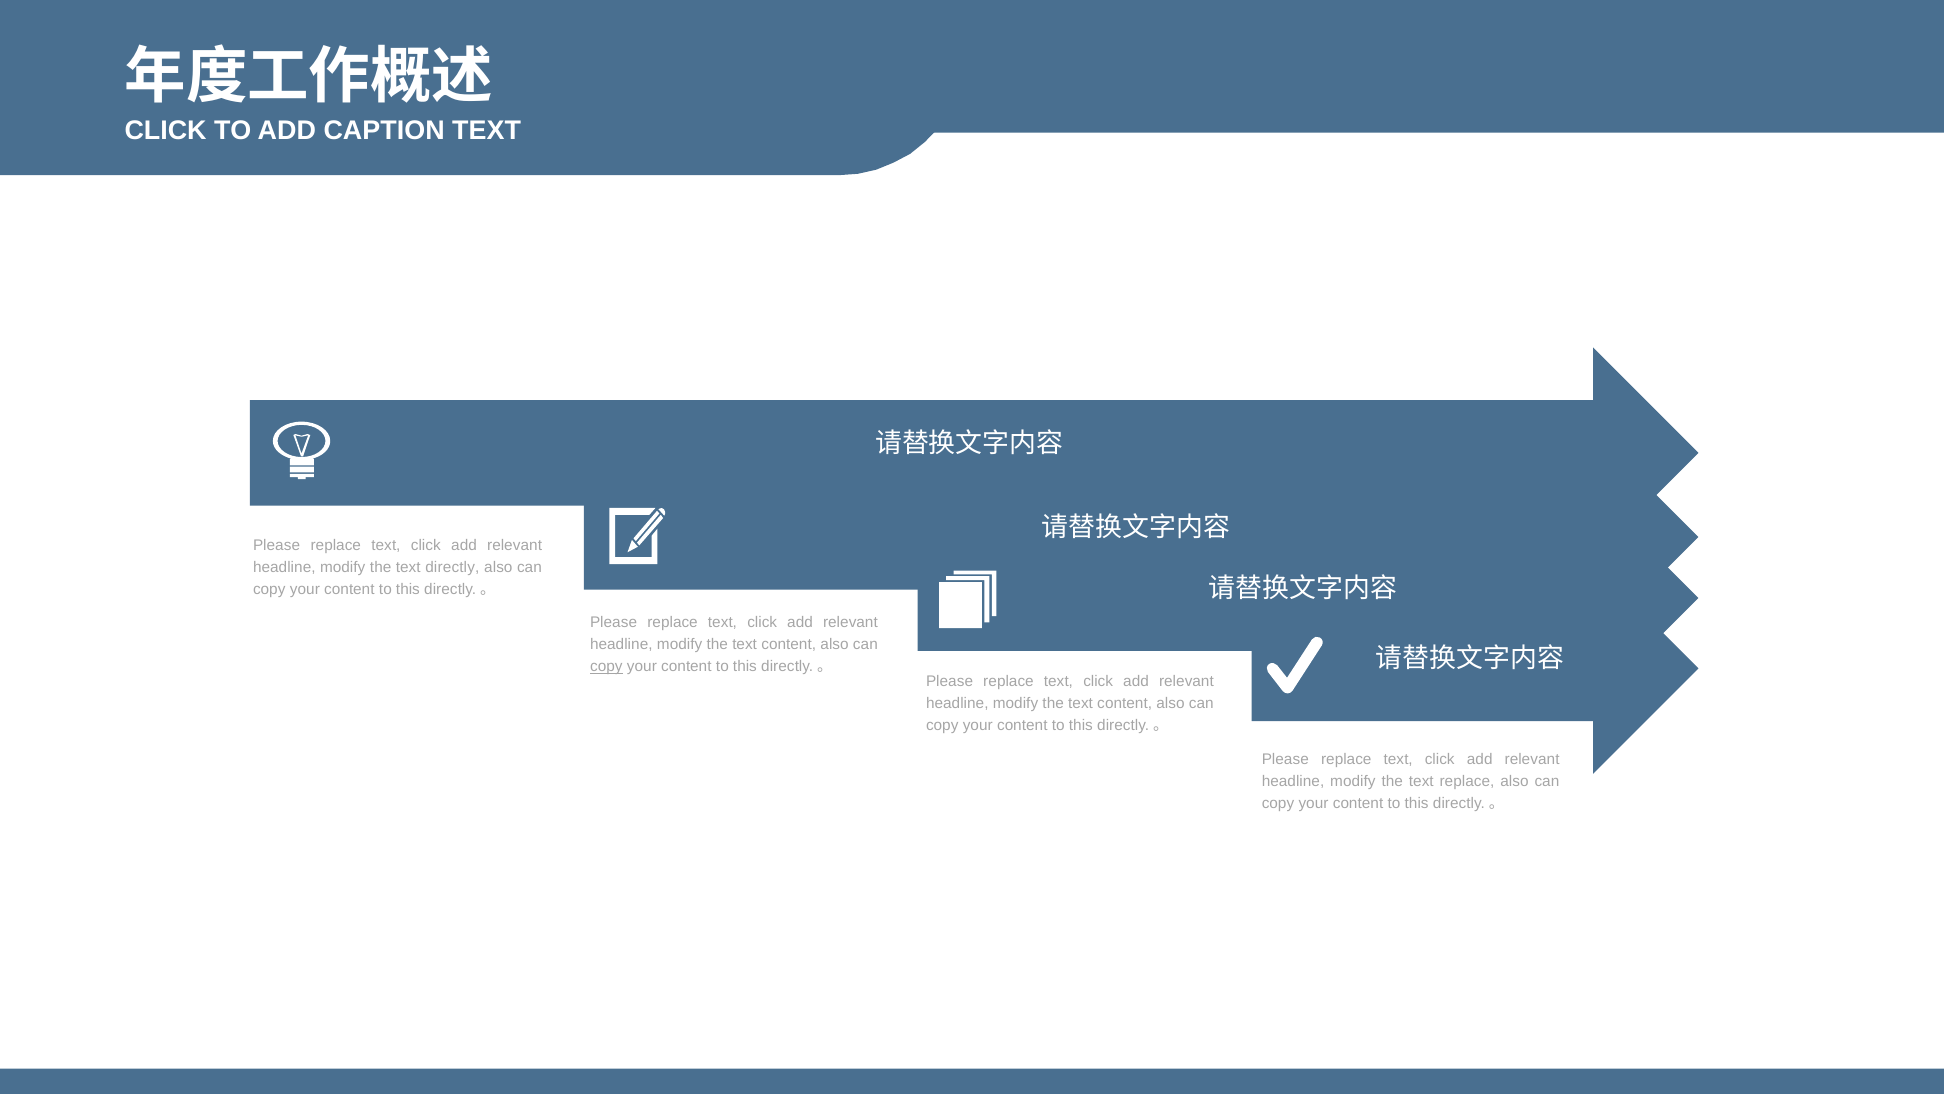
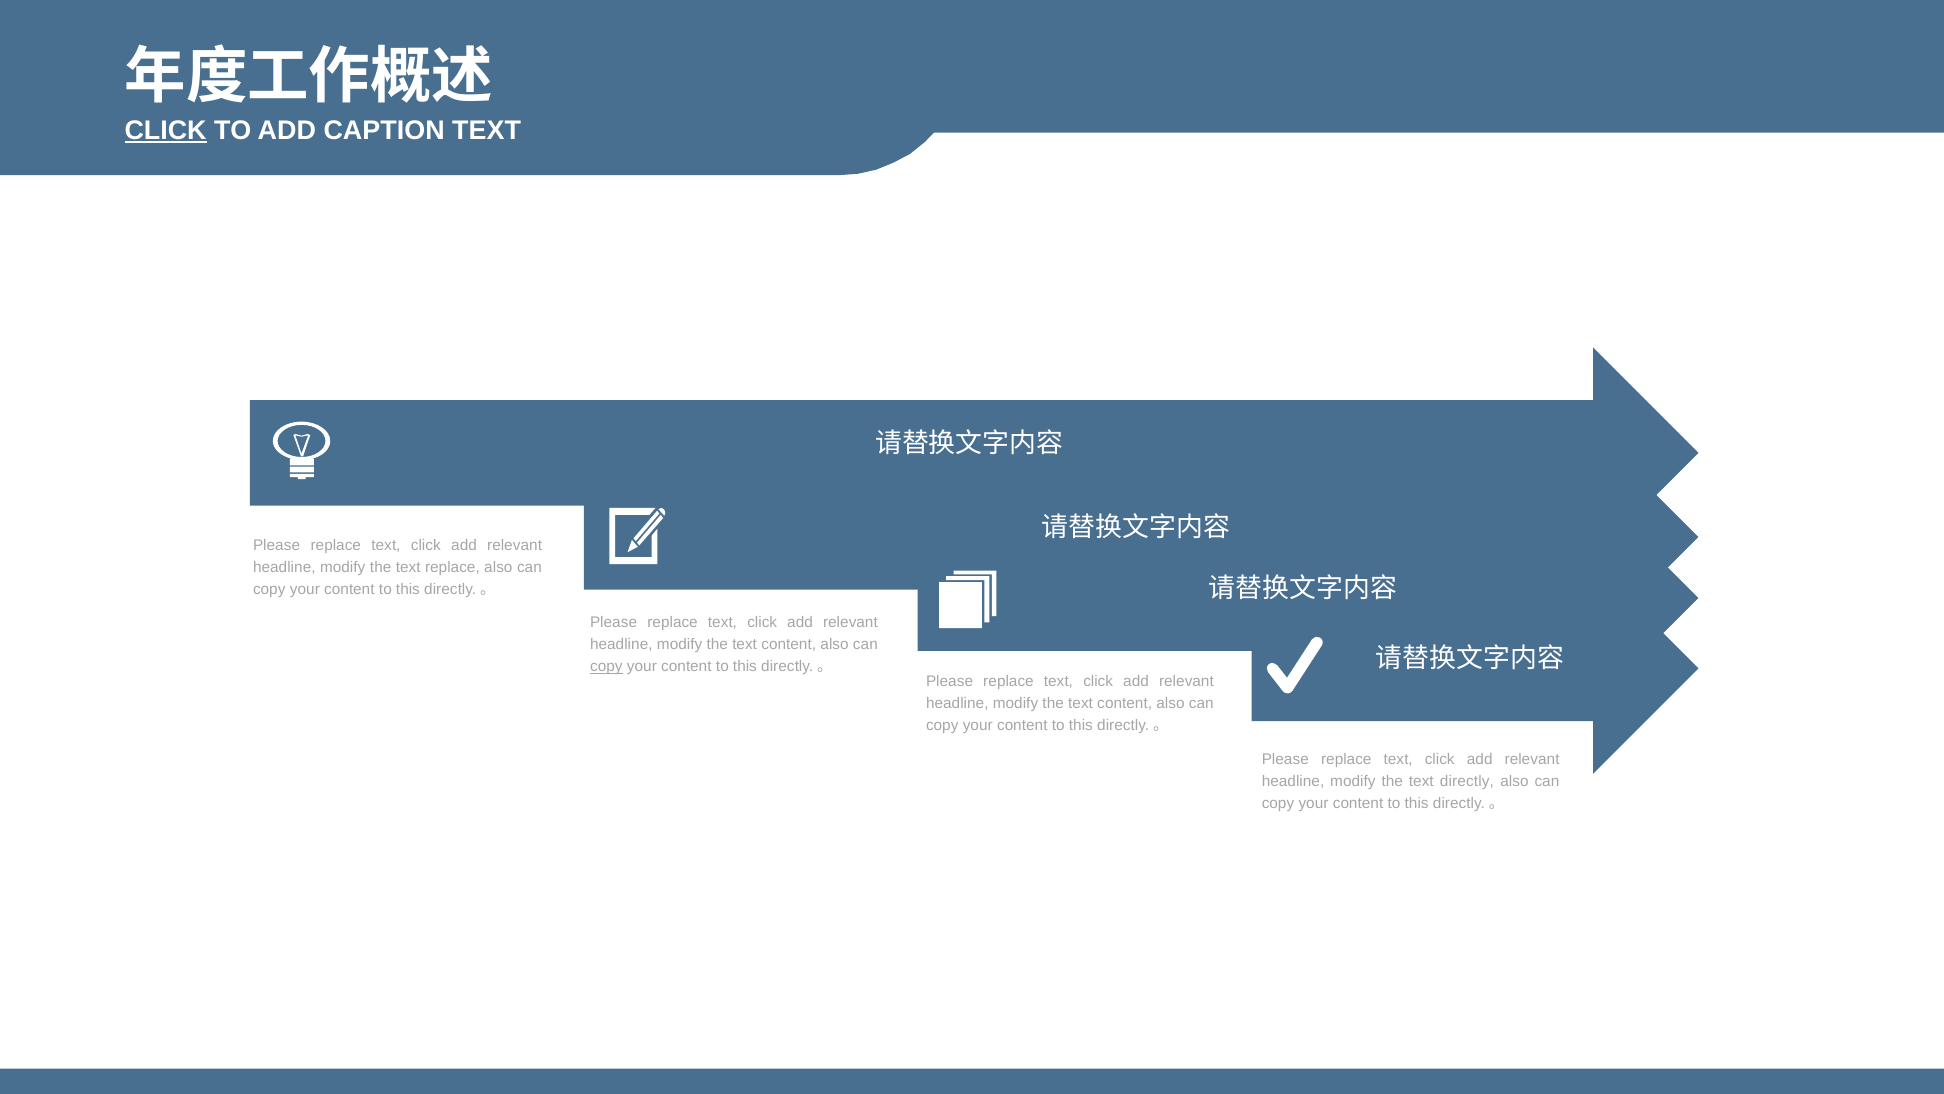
CLICK underline: none -> present (166, 130)
text directly: directly -> replace (452, 567)
text replace: replace -> directly (1467, 781)
